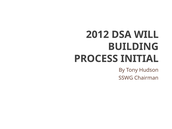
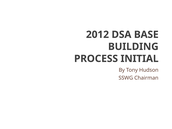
WILL: WILL -> BASE (146, 35)
